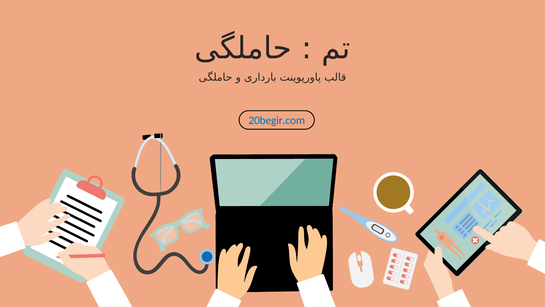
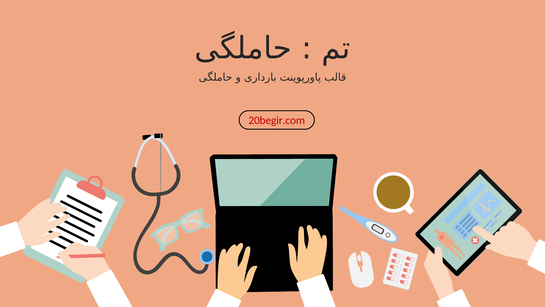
20begir.com colour: blue -> red (277, 120)
